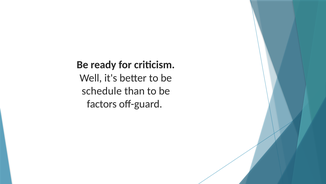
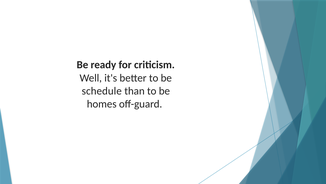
factors: factors -> homes (102, 104)
